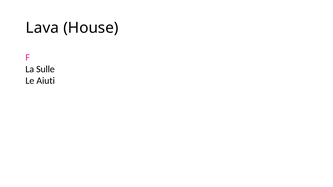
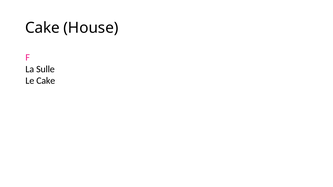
Lava: Lava -> Cake (42, 28)
Le Aiuti: Aiuti -> Cake (46, 81)
